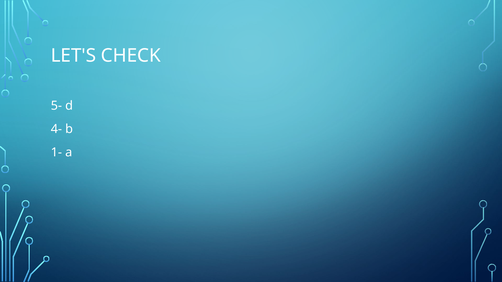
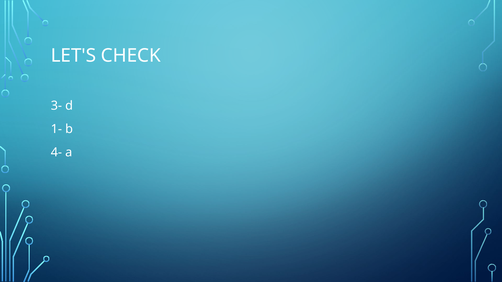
5-: 5- -> 3- (56, 106)
4-: 4- -> 1- (56, 129)
1-: 1- -> 4- (56, 153)
